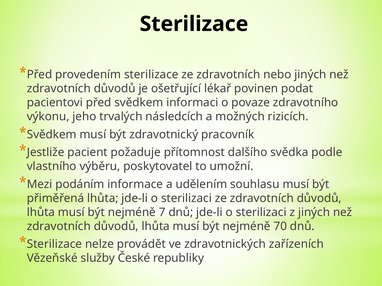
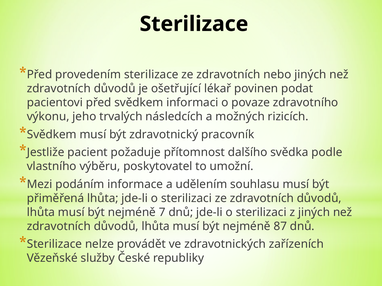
70: 70 -> 87 (280, 227)
